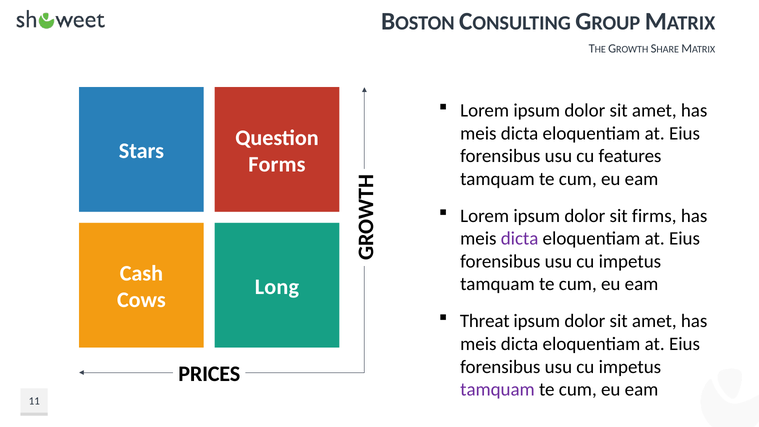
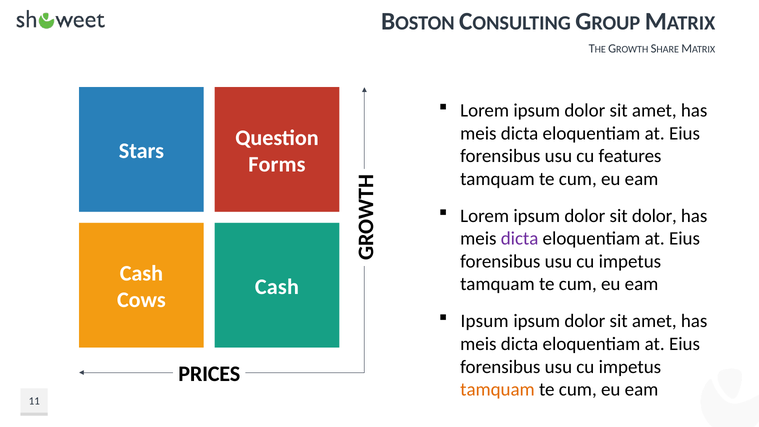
sit firms: firms -> dolor (654, 216)
Long: Long -> Cash (277, 287)
Threat: Threat -> Ipsum (485, 321)
tamquam colour: purple -> orange (497, 389)
